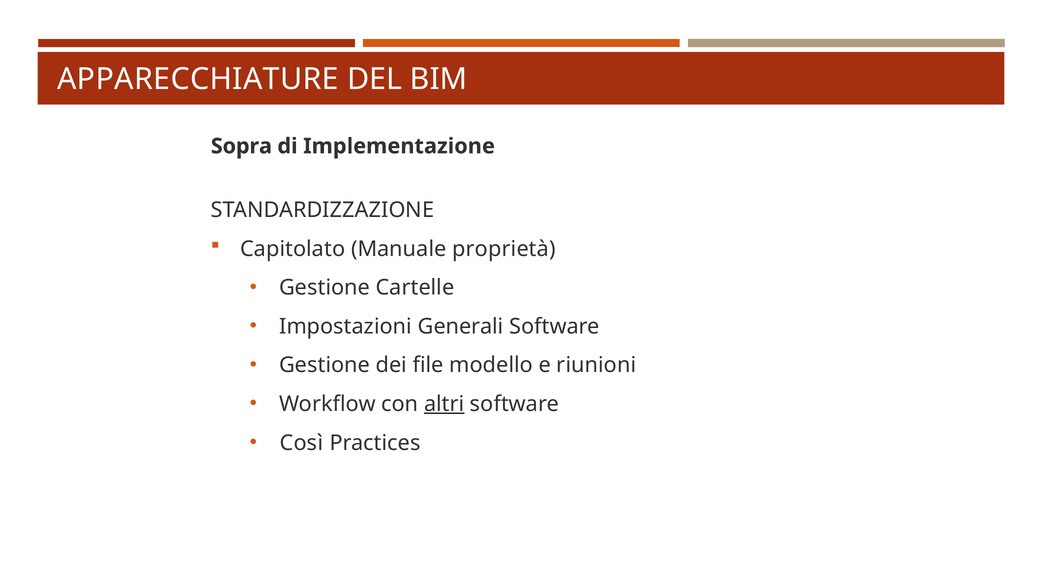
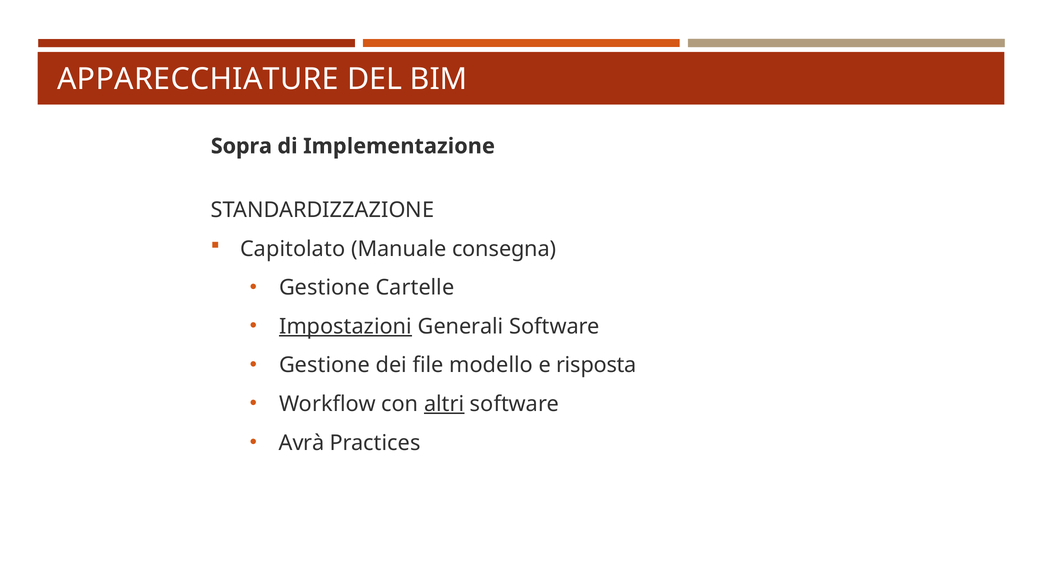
proprietà: proprietà -> consegna (504, 249)
Impostazioni underline: none -> present (346, 326)
riunioni: riunioni -> risposta (596, 365)
Così: Così -> Avrà (302, 443)
